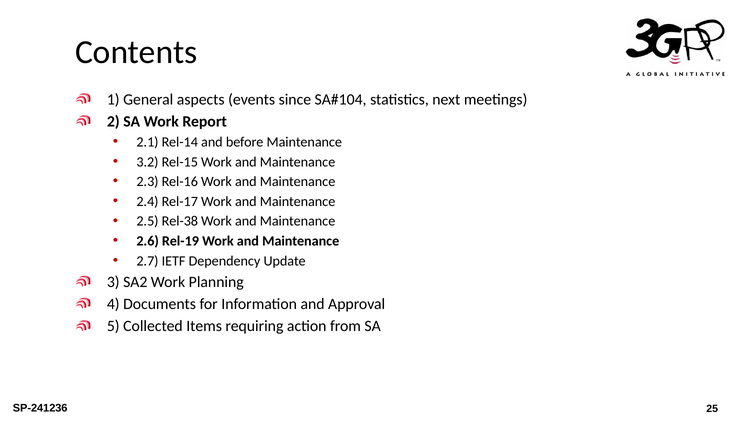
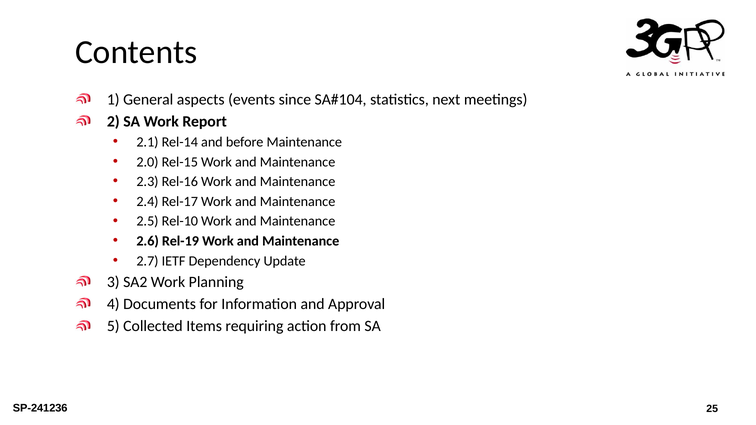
3.2: 3.2 -> 2.0 (147, 162)
Rel-38: Rel-38 -> Rel-10 (180, 221)
